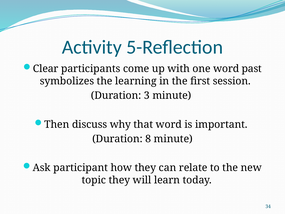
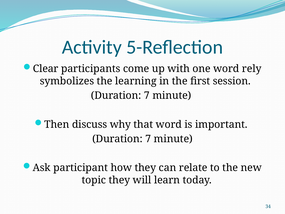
past: past -> rely (252, 69)
3: 3 -> 7 (147, 95)
8: 8 -> 7 (148, 139)
